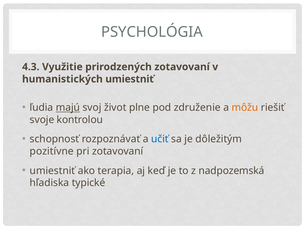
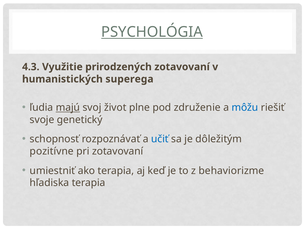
PSYCHOLÓGIA underline: none -> present (152, 32)
humanistických umiestniť: umiestniť -> superega (129, 79)
môžu colour: orange -> blue (245, 107)
kontrolou: kontrolou -> genetický (80, 120)
nadpozemská: nadpozemská -> behaviorizme (231, 170)
hľadiska typické: typické -> terapia (89, 183)
